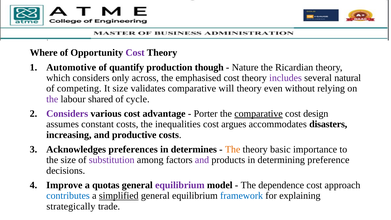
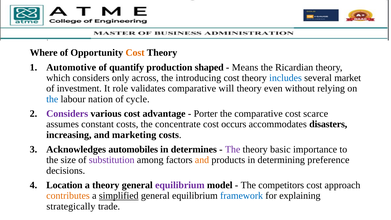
Cost colour: purple -> orange (135, 53)
though: though -> shaped (209, 67)
Nature: Nature -> Means (245, 67)
emphasised: emphasised -> introducing (198, 78)
includes colour: purple -> blue (286, 78)
natural: natural -> market (348, 78)
competing: competing -> investment (79, 88)
It size: size -> role (120, 88)
the colour: purple -> blue (52, 99)
shared: shared -> nation (100, 99)
comparative underline: present -> none (259, 114)
design: design -> scarce (316, 114)
inequalities: inequalities -> concentrate (178, 124)
argues: argues -> occurs (234, 124)
productive: productive -> marketing (134, 135)
preferences: preferences -> automobiles (133, 149)
The colour: orange -> purple (233, 149)
and colour: purple -> orange (202, 160)
Improve: Improve -> Location (64, 185)
a quotas: quotas -> theory (106, 185)
dependence: dependence -> competitors (281, 185)
contributes colour: blue -> orange (68, 196)
